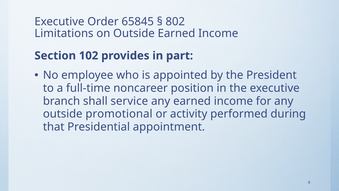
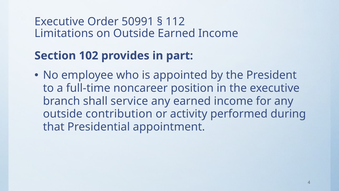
65845: 65845 -> 50991 (138, 22)
802: 802 -> 112 (175, 22)
promotional: promotional -> contribution (119, 114)
